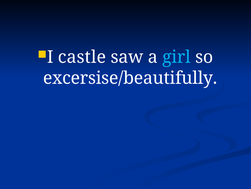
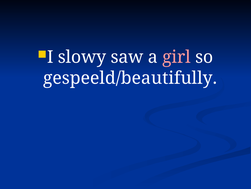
castle: castle -> slowy (82, 57)
girl colour: light blue -> pink (176, 57)
excersise/beautifully: excersise/beautifully -> gespeeld/beautifully (130, 78)
